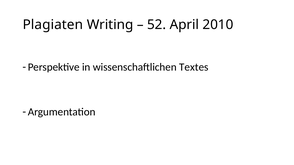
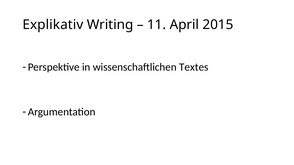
Plagiaten: Plagiaten -> Explikativ (53, 25)
52: 52 -> 11 (157, 25)
2010: 2010 -> 2015 (218, 25)
